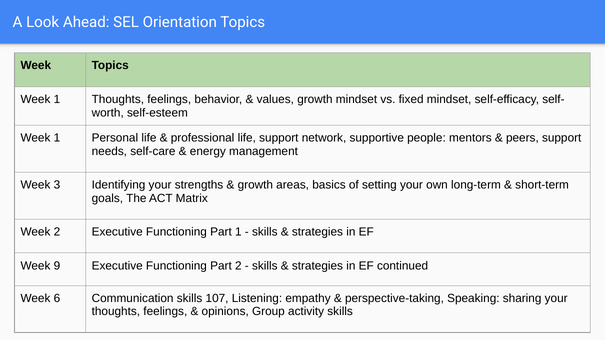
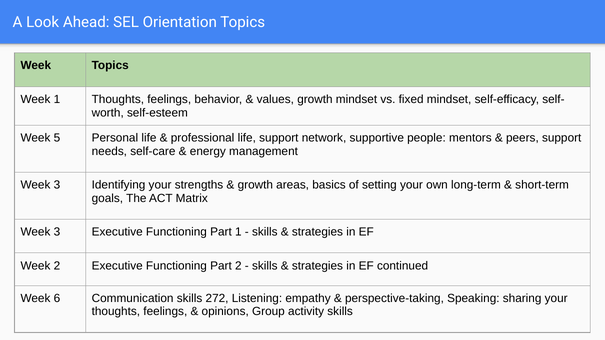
1: 1 -> 5 (57, 138)
2: 2 -> 3 (57, 232)
Week 9: 9 -> 2 (57, 266)
107: 107 -> 272 (217, 299)
